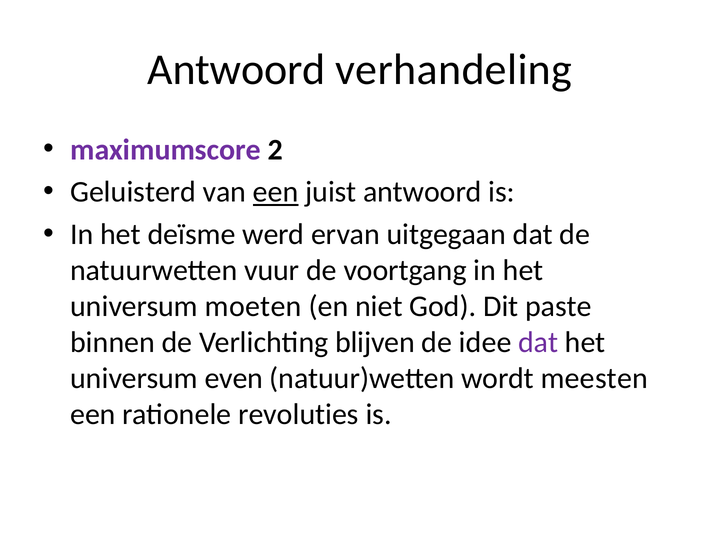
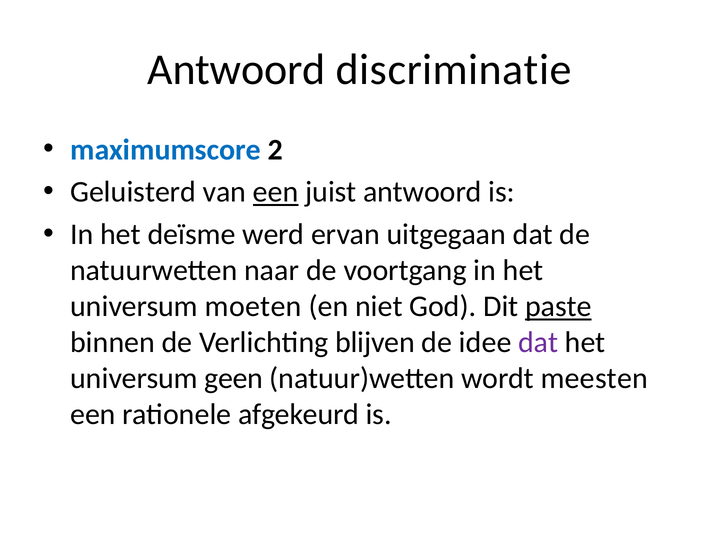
verhandeling: verhandeling -> discriminatie (454, 70)
maximumscore colour: purple -> blue (166, 150)
vuur: vuur -> naar (272, 271)
paste underline: none -> present (558, 307)
even: even -> geen (234, 379)
revoluties: revoluties -> afgekeurd (299, 415)
